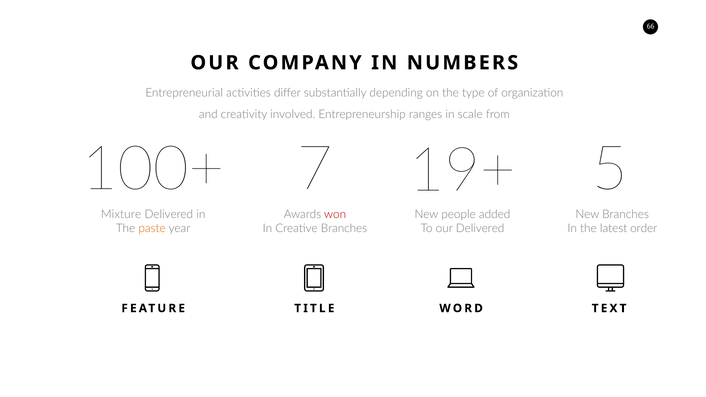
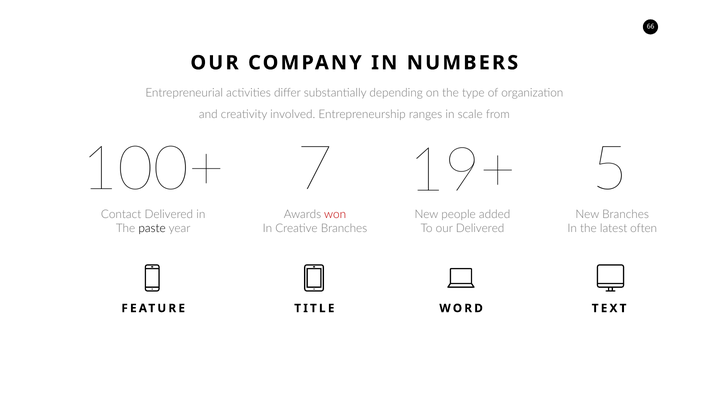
Mixture: Mixture -> Contact (121, 215)
paste colour: orange -> black (152, 229)
order: order -> often (644, 229)
